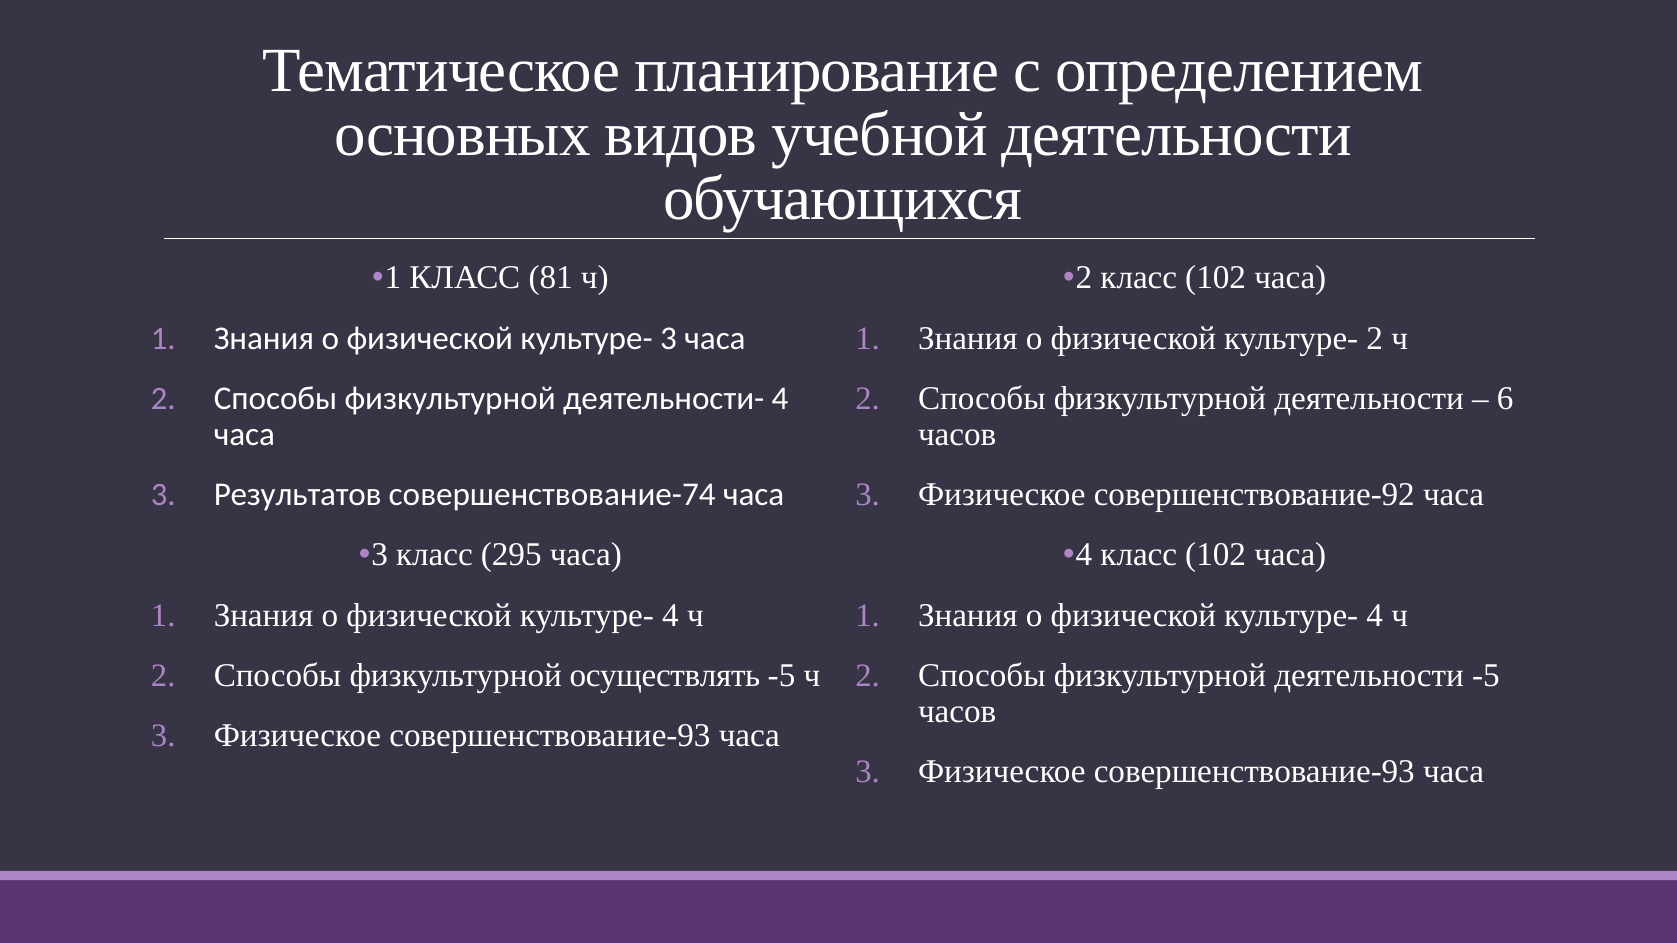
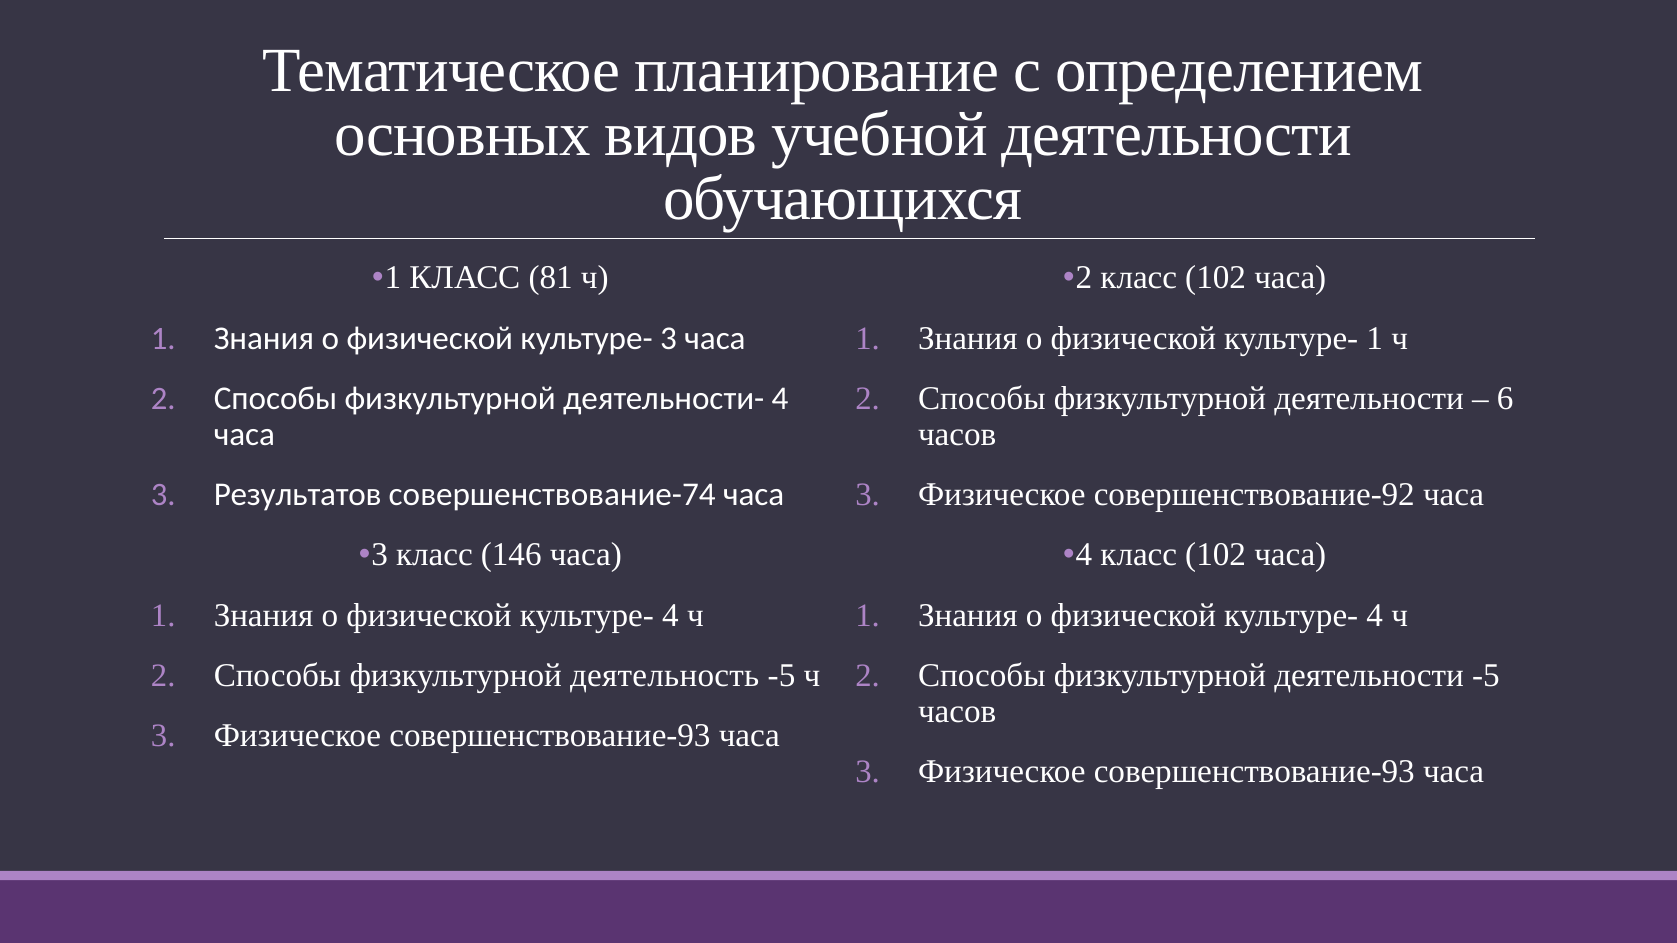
культуре- 2: 2 -> 1 (1375, 338)
295: 295 -> 146 (511, 555)
осуществлять: осуществлять -> деятельность (665, 676)
